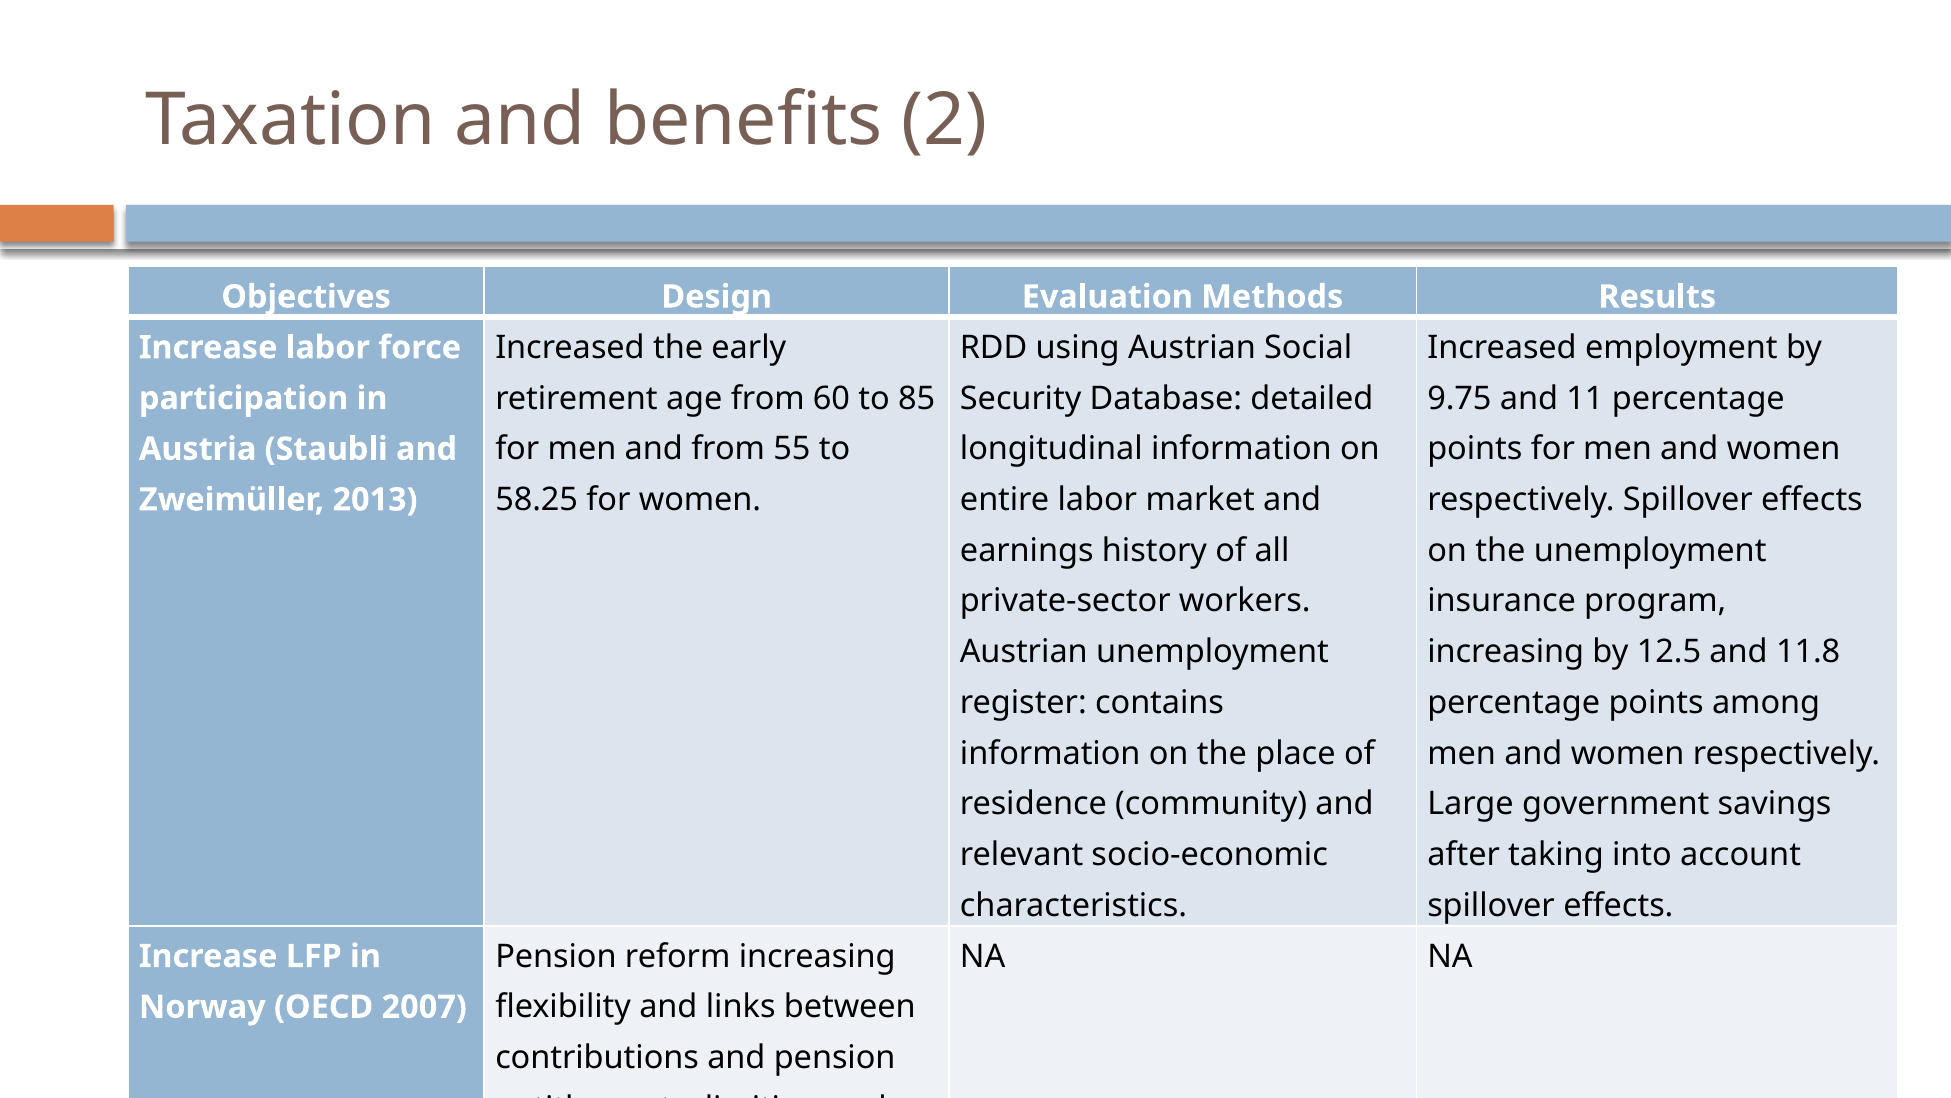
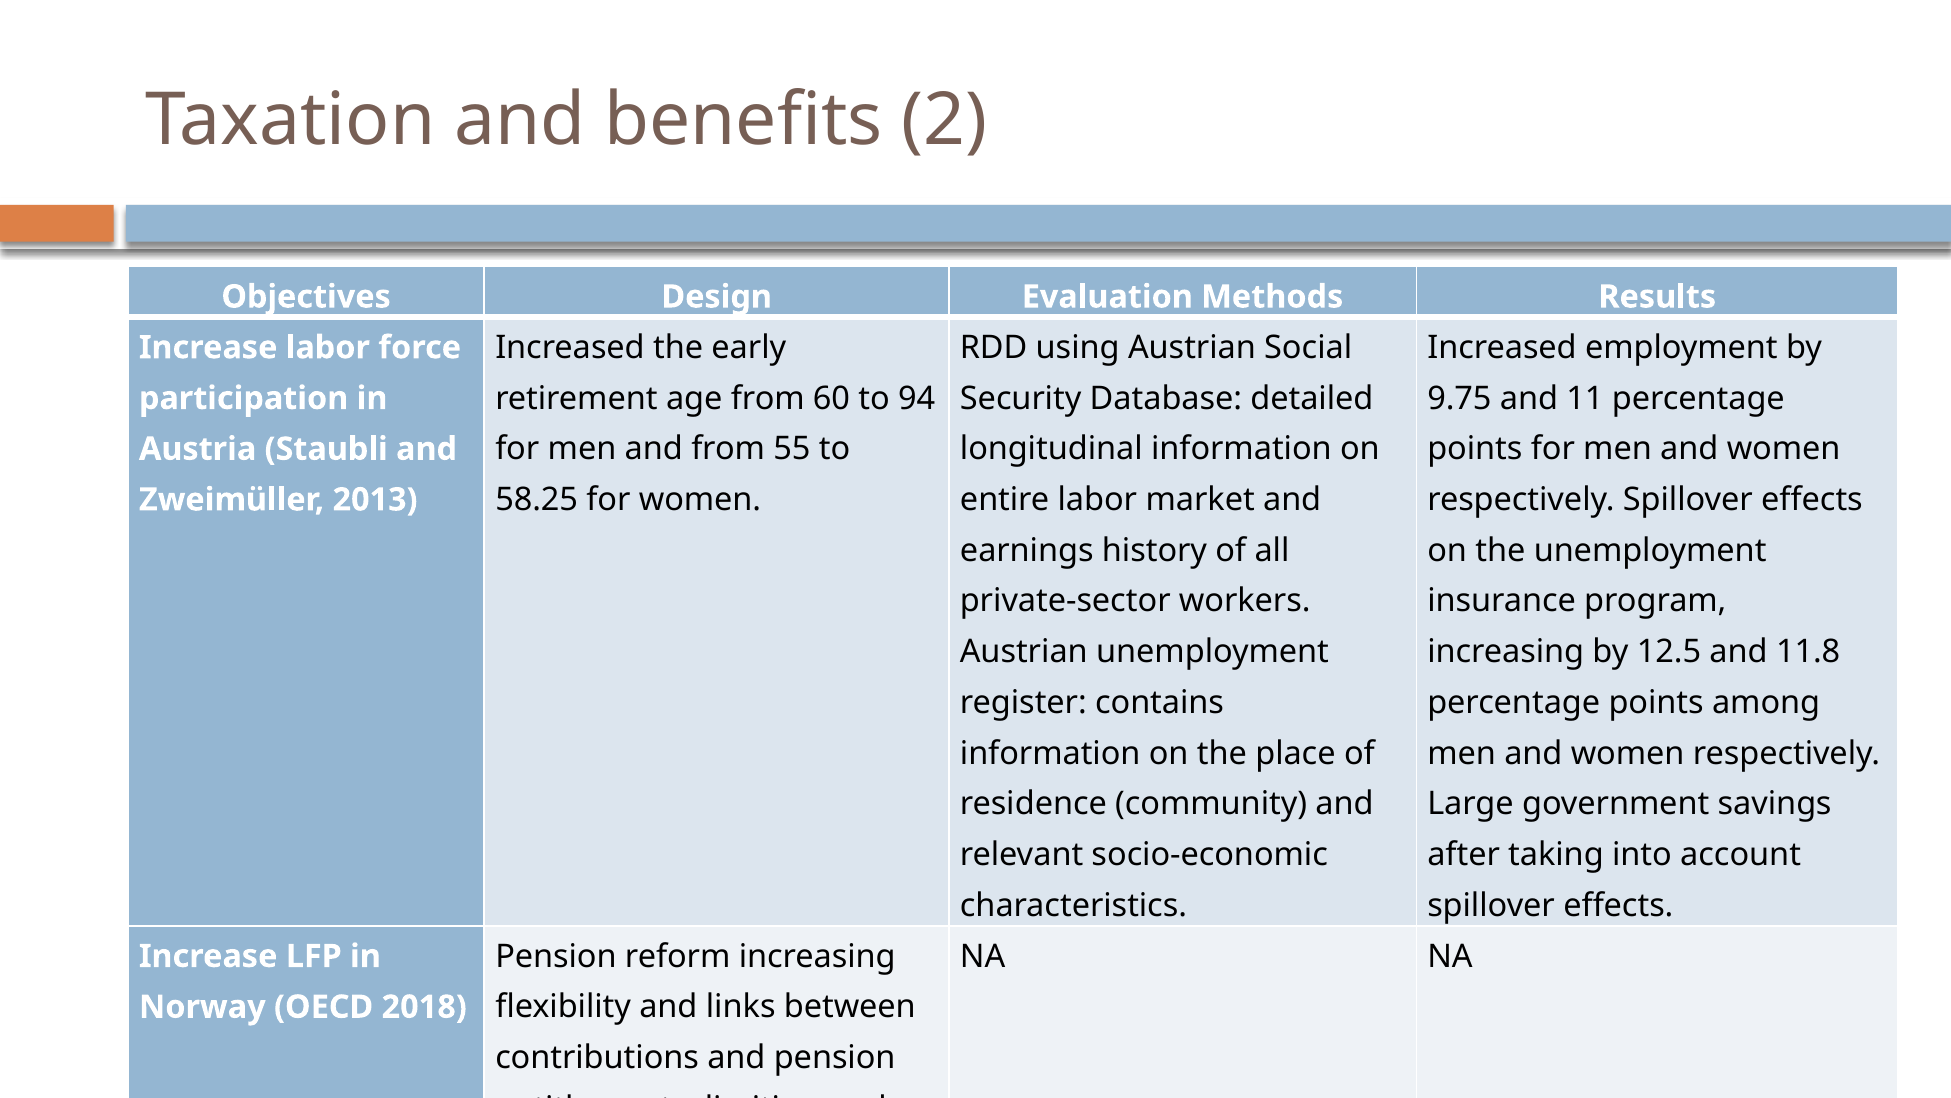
85: 85 -> 94 (917, 398)
2007: 2007 -> 2018 (424, 1007)
